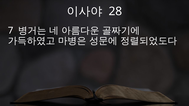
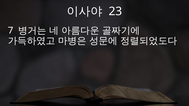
28: 28 -> 23 (115, 11)
